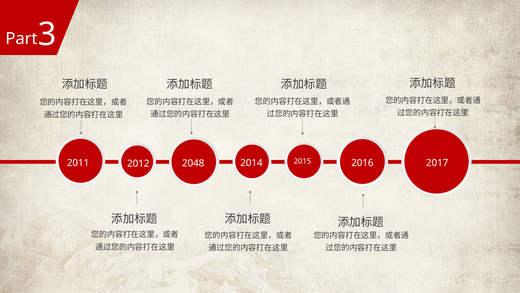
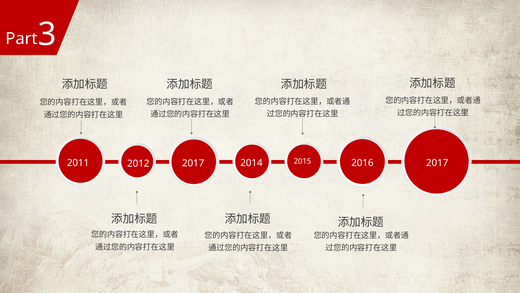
2048: 2048 -> 2017 (193, 163)
